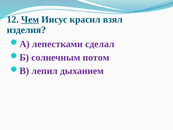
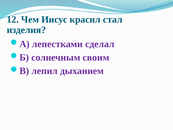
Чем underline: present -> none (30, 19)
взял: взял -> стал (113, 19)
потом: потом -> своим (96, 57)
